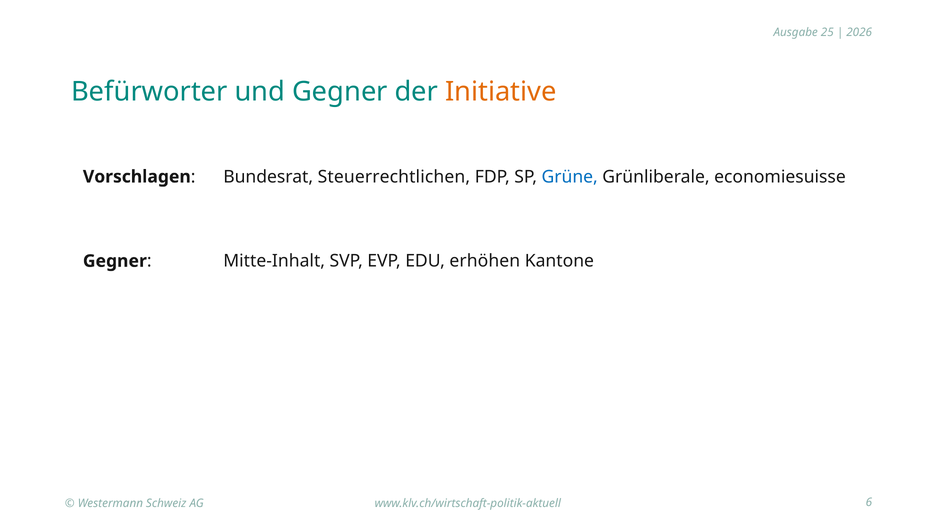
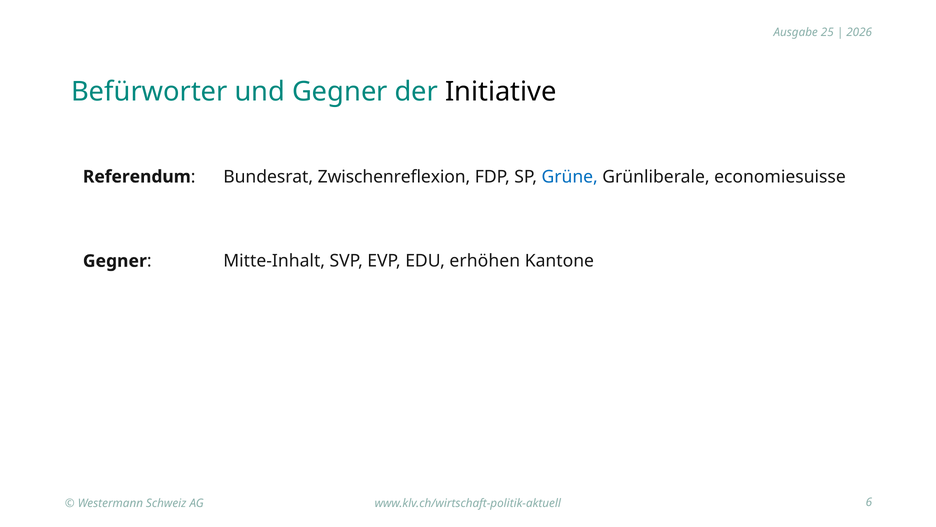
Initiative colour: orange -> black (501, 92)
Vorschlagen: Vorschlagen -> Referendum (137, 177)
Steuerrechtlichen: Steuerrechtlichen -> Zwischenreflexion (394, 177)
